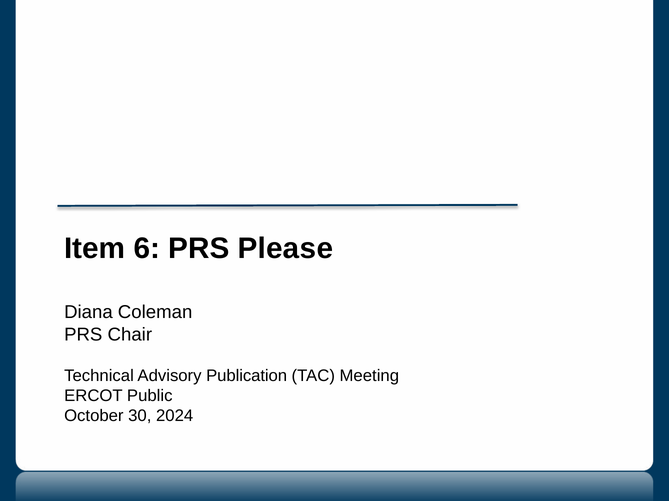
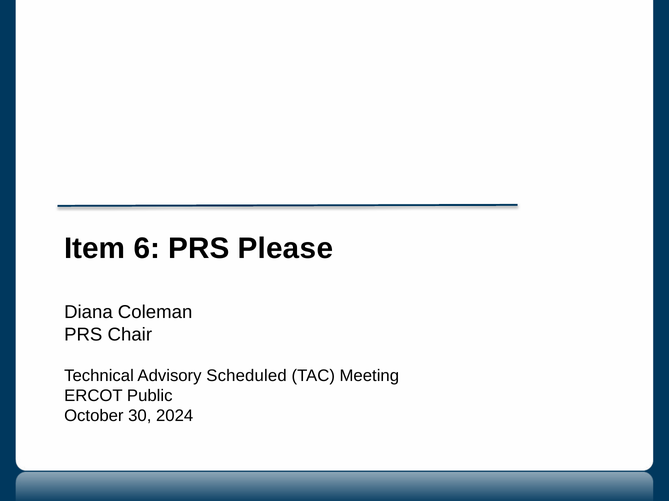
Publication: Publication -> Scheduled (247, 376)
